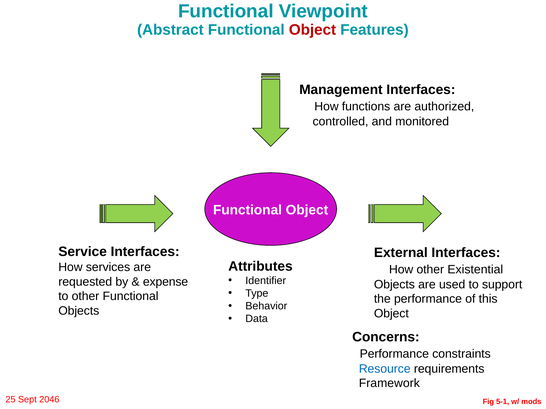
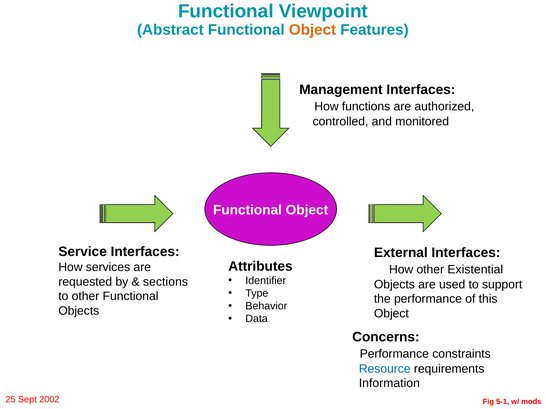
Object colour: red -> orange (312, 30)
expense: expense -> sections (165, 282)
Framework: Framework -> Information (389, 384)
2046: 2046 -> 2002 (49, 400)
